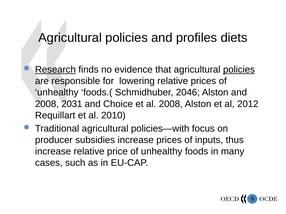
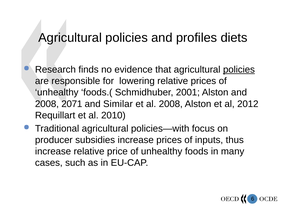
Research underline: present -> none (55, 70)
2046: 2046 -> 2001 (188, 93)
2031: 2031 -> 2071 (72, 104)
Choice: Choice -> Similar (118, 104)
